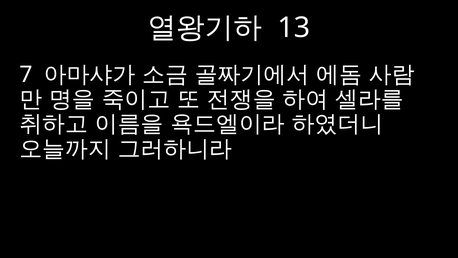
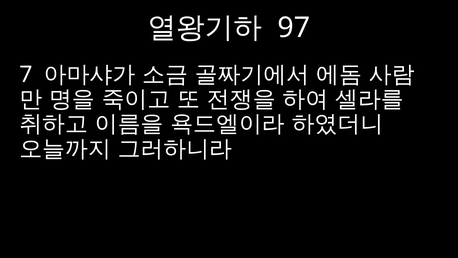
13: 13 -> 97 (294, 28)
